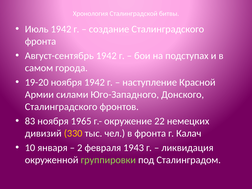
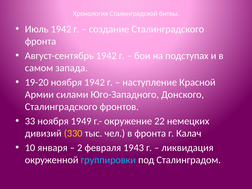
города: города -> запада (72, 68)
83: 83 -> 33 (30, 121)
1965: 1965 -> 1949 (81, 121)
группировки colour: light green -> light blue (108, 160)
